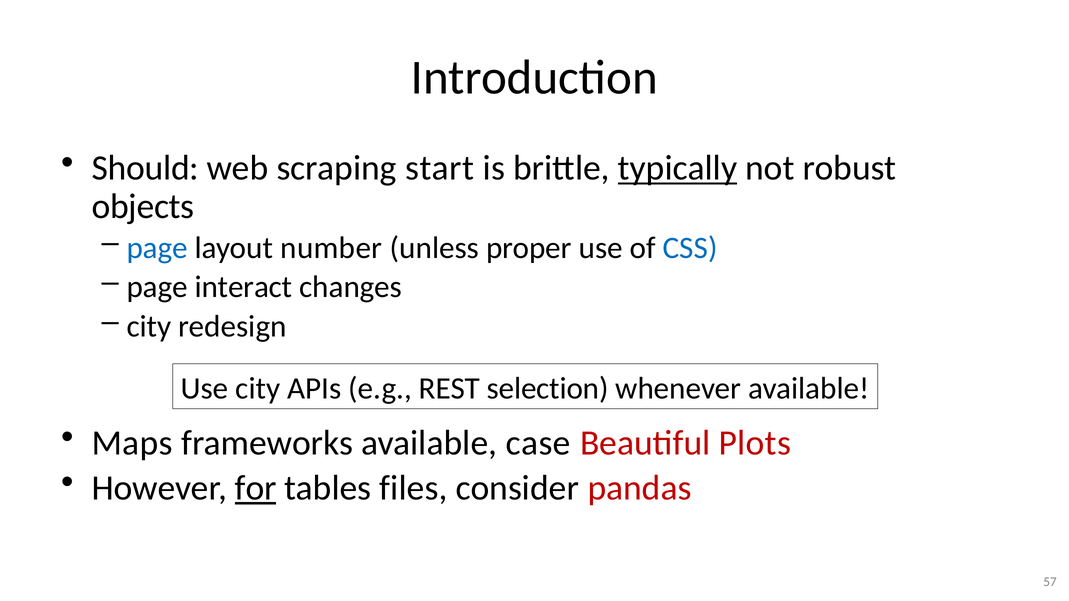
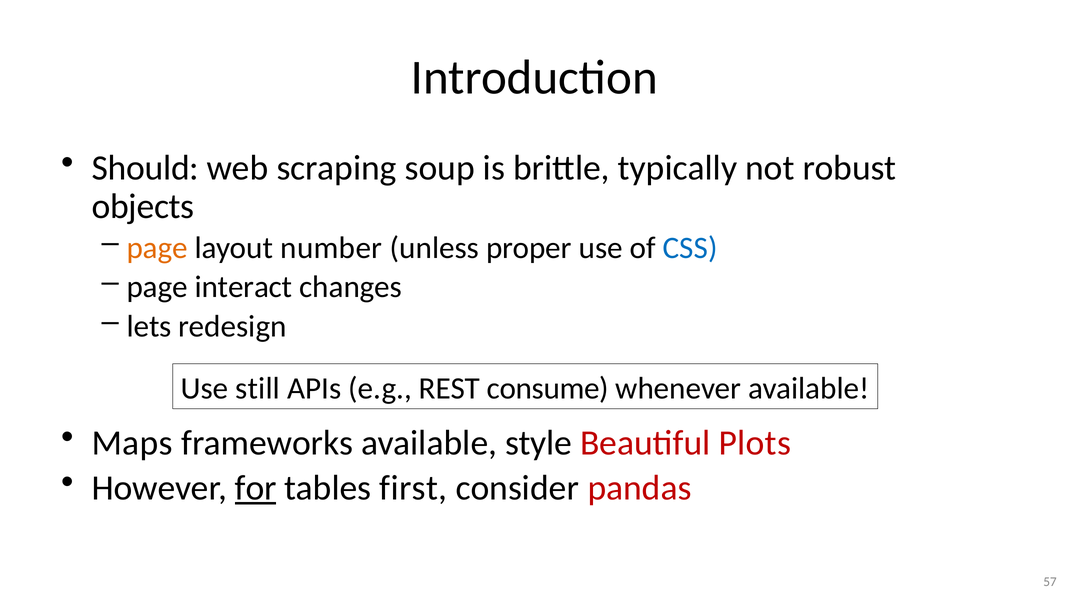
start: start -> soup (440, 168)
typically underline: present -> none (678, 168)
page colour: blue -> orange (157, 248)
city: city -> lets (149, 326)
Use city: city -> still (258, 389)
selection: selection -> consume (548, 389)
case: case -> style (539, 443)
files: files -> first (413, 488)
